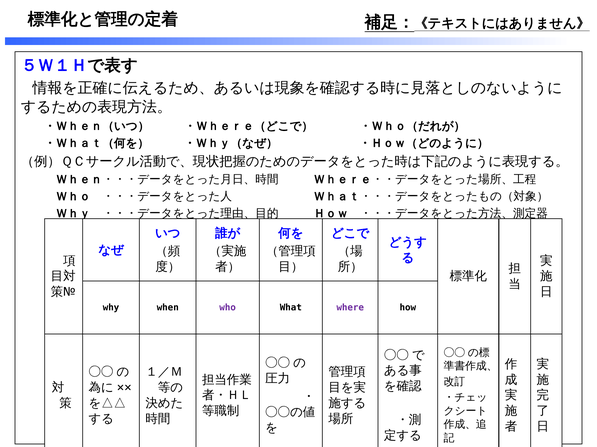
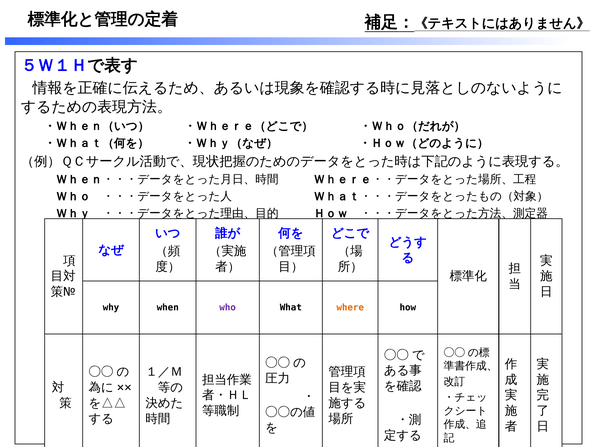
where colour: purple -> orange (350, 308)
